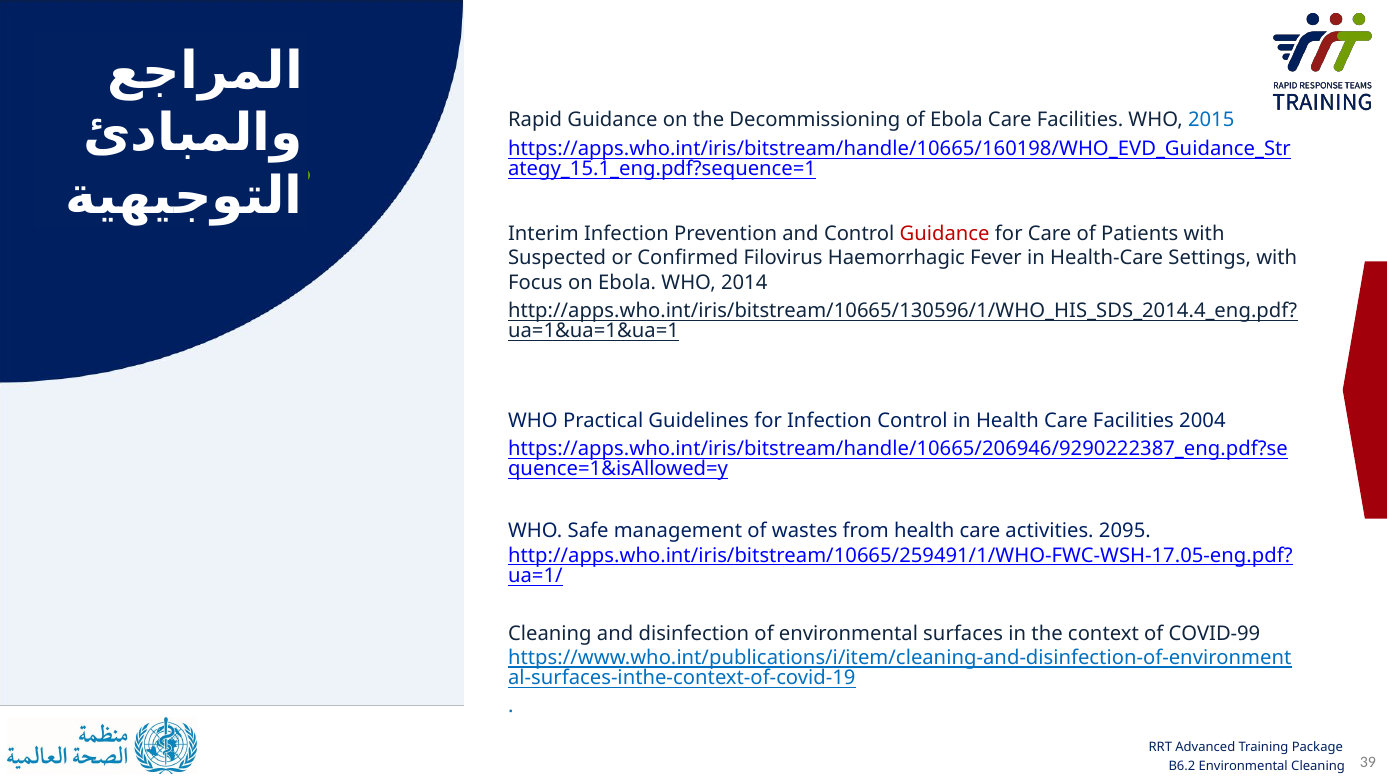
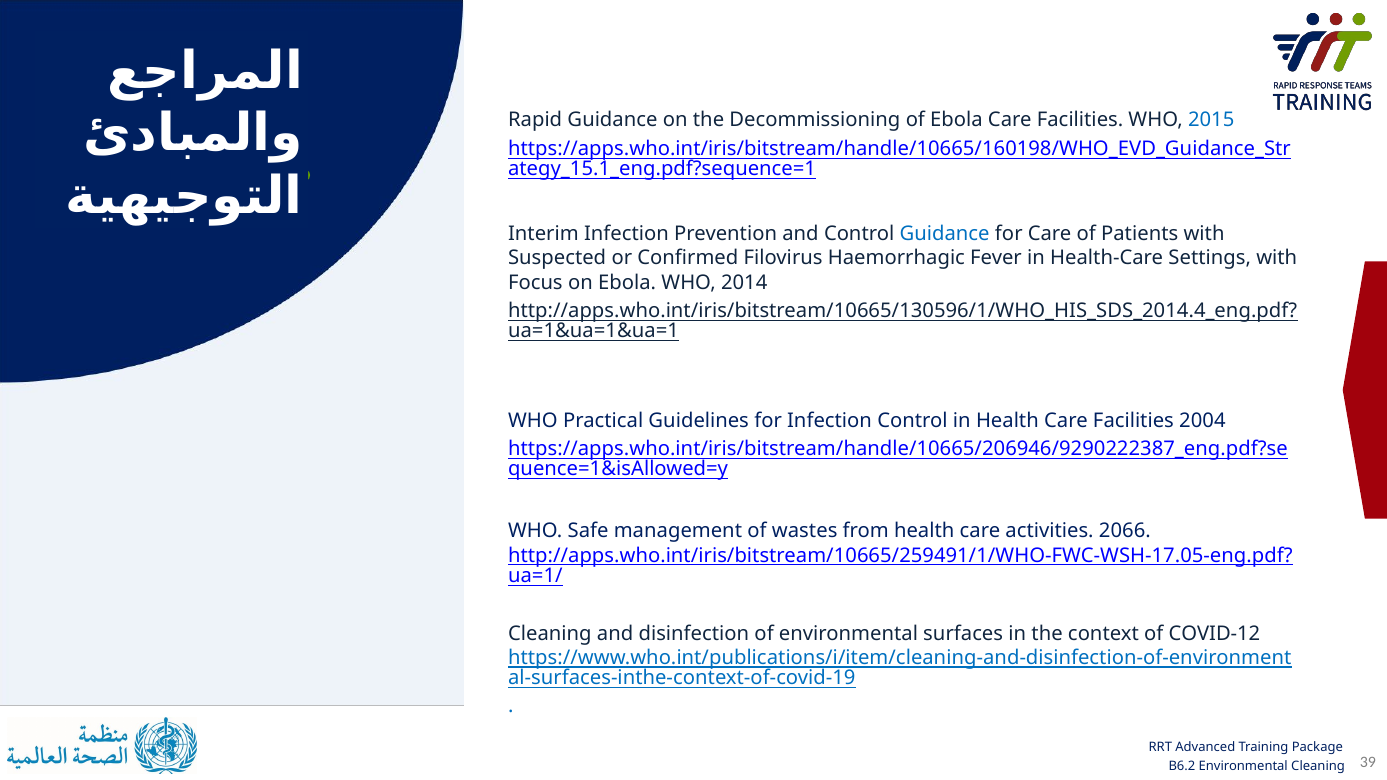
Guidance colour: red -> blue (945, 234)
2095: 2095 -> 2066 (1125, 531)
COVID-99: COVID-99 -> COVID-12 (1214, 633)
